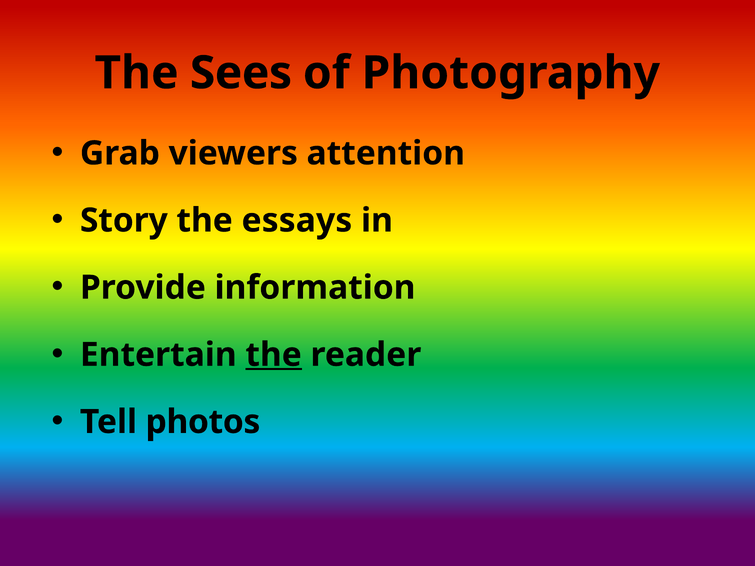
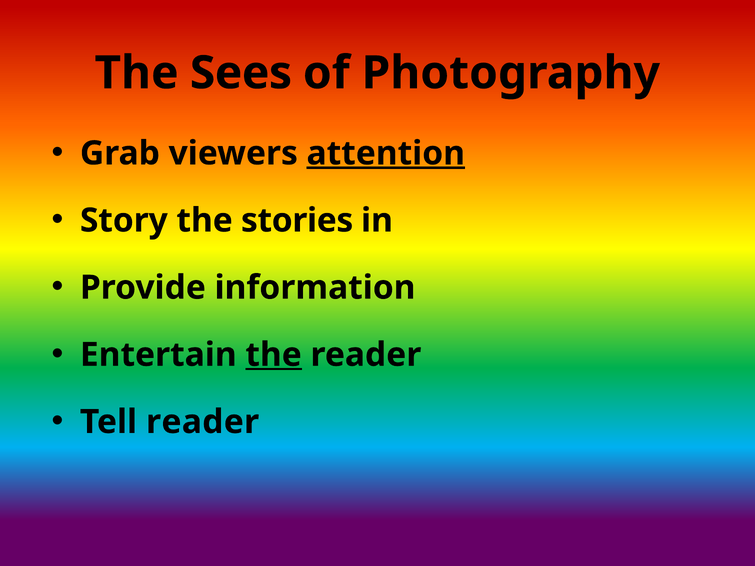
attention underline: none -> present (386, 153)
essays: essays -> stories (297, 221)
Tell photos: photos -> reader (203, 422)
